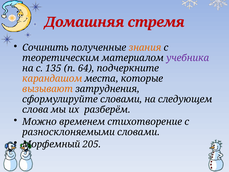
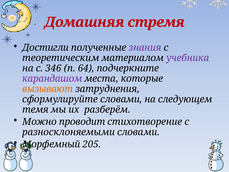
Сочинить: Сочинить -> Достигли (46, 48)
знания colour: orange -> purple (145, 48)
135: 135 -> 346 (53, 68)
карандашом colour: orange -> purple (52, 79)
слова: слова -> темя (35, 109)
временем: временем -> проводит (82, 122)
